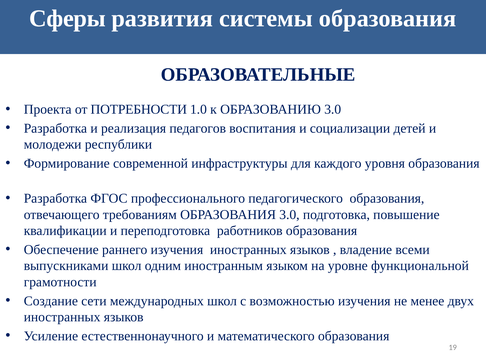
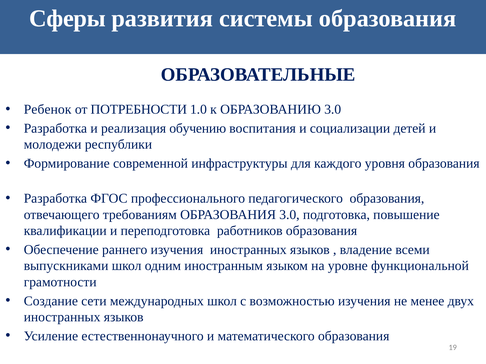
Проекта: Проекта -> Ребенок (48, 110)
педагогов: педагогов -> обучению (198, 128)
